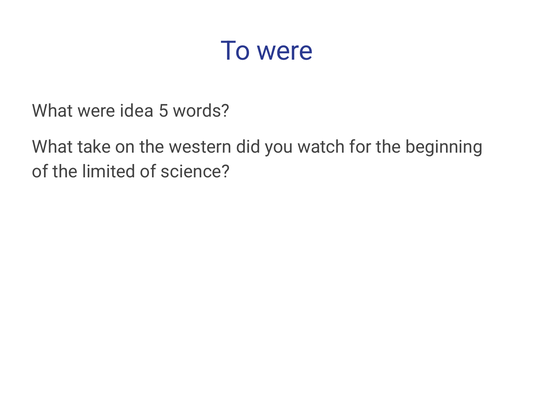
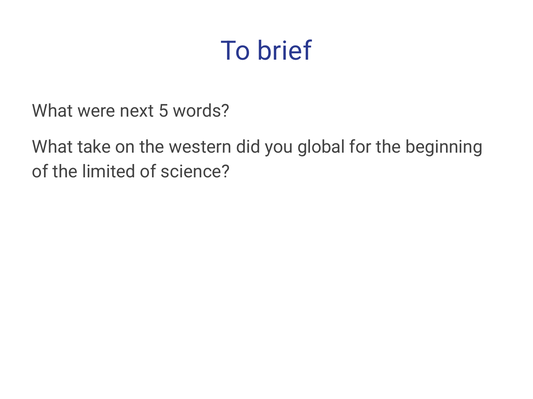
To were: were -> brief (284, 51)
idea: idea -> next (137, 111)
watch: watch -> global (321, 147)
